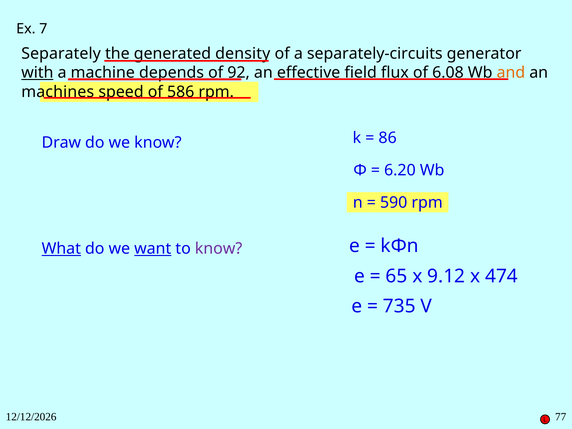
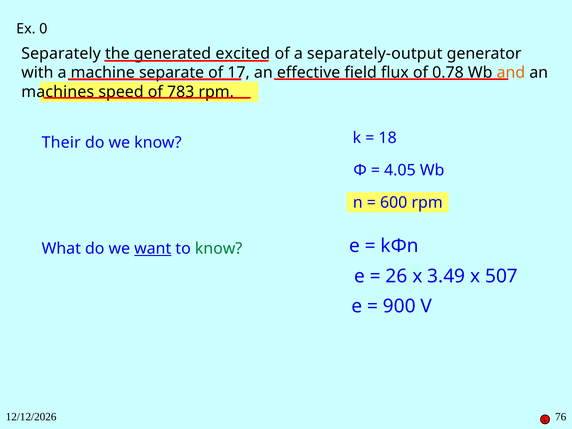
7: 7 -> 0 (43, 29)
density: density -> excited (243, 54)
separately-circuits: separately-circuits -> separately-output (375, 54)
with underline: present -> none (37, 73)
depends: depends -> separate (172, 73)
92: 92 -> 17 (239, 73)
6.08: 6.08 -> 0.78 (448, 73)
586: 586 -> 783 (181, 92)
86: 86 -> 18 (388, 138)
Draw: Draw -> Their (61, 143)
6.20: 6.20 -> 4.05 (400, 170)
590: 590 -> 600 (394, 203)
What underline: present -> none (61, 249)
know colour: purple -> green (219, 249)
65: 65 -> 26 (396, 276)
9.12: 9.12 -> 3.49 (446, 276)
474: 474 -> 507 (502, 276)
735: 735 -> 900 (399, 306)
77: 77 -> 76 (561, 417)
